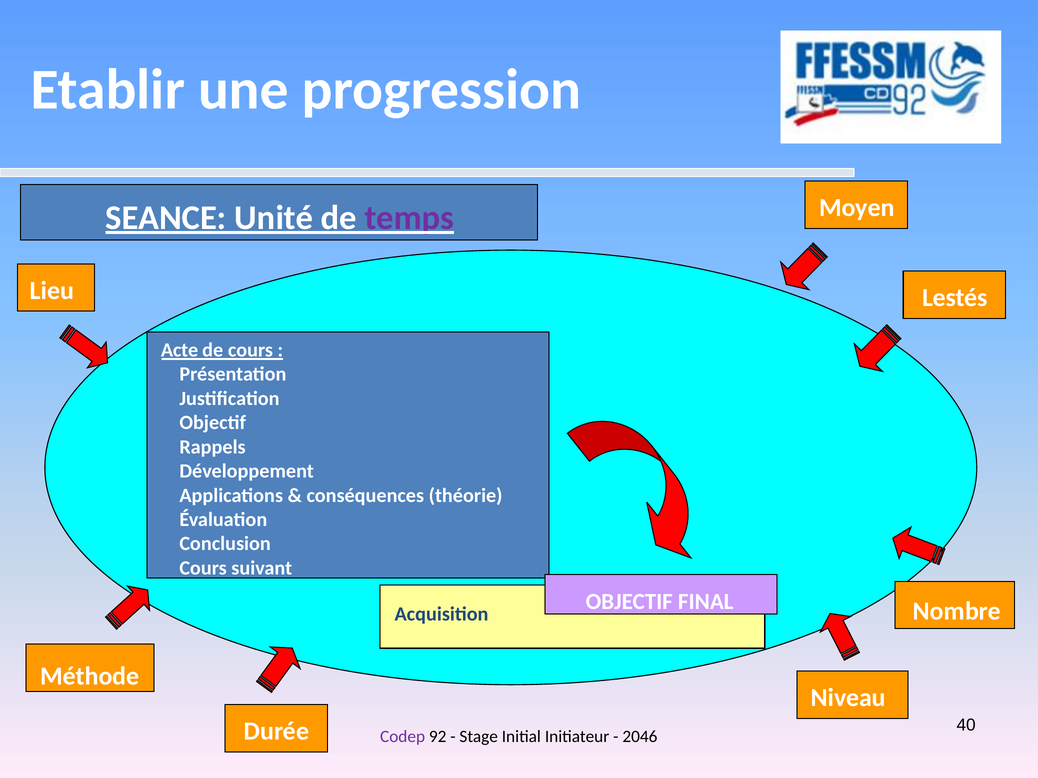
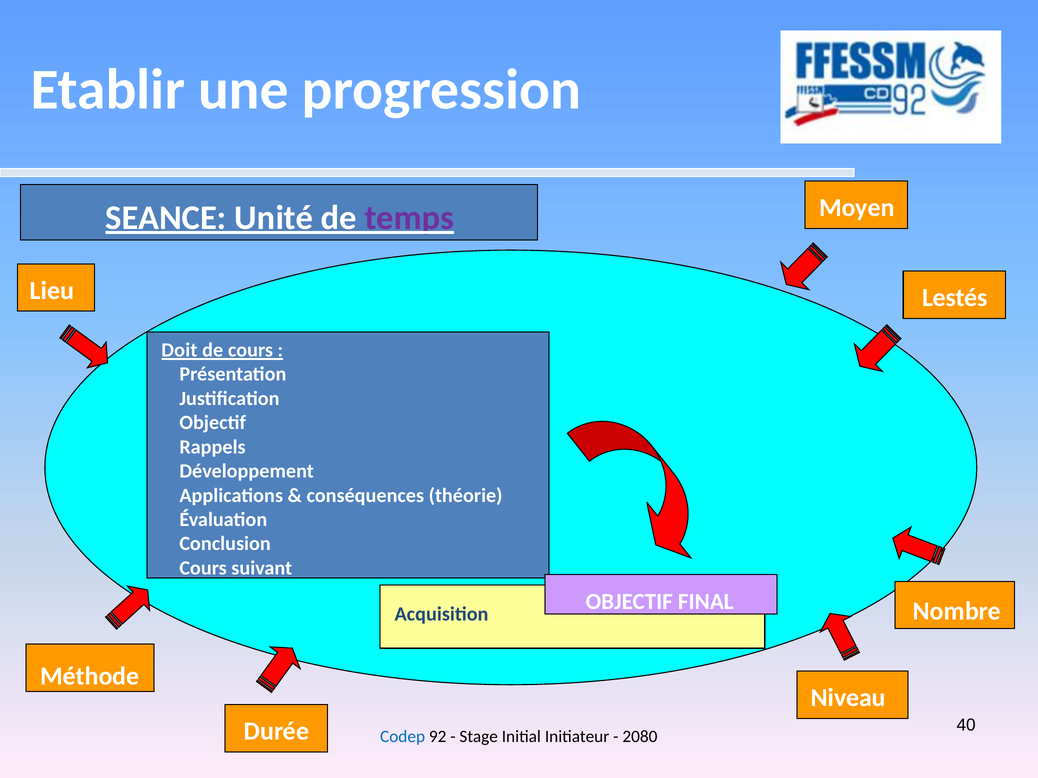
Acte: Acte -> Doit (179, 350)
Codep colour: purple -> blue (403, 737)
2046: 2046 -> 2080 (640, 737)
